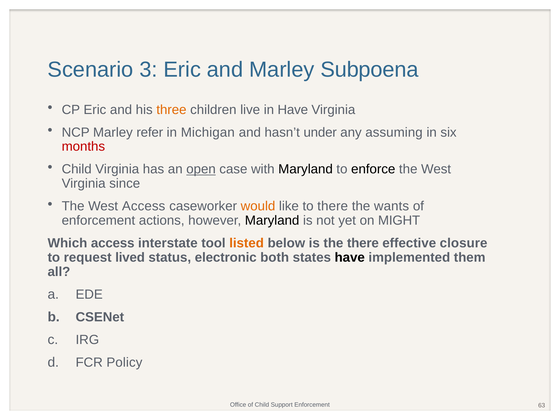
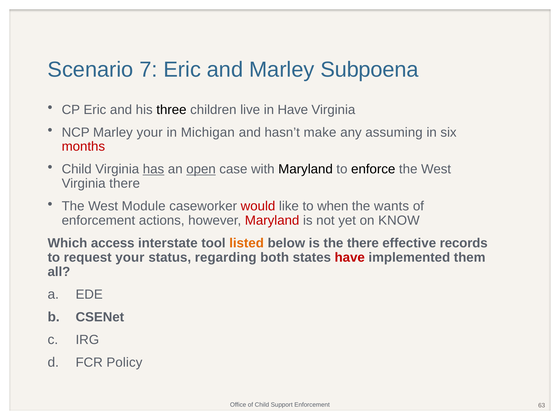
3: 3 -> 7 (148, 70)
three colour: orange -> black (171, 110)
Marley refer: refer -> your (150, 132)
under: under -> make (320, 132)
has underline: none -> present (154, 169)
Virginia since: since -> there (125, 184)
West Access: Access -> Module (144, 206)
would colour: orange -> red (258, 206)
to there: there -> when (333, 206)
Maryland colour: black -> red (272, 221)
MIGHT: MIGHT -> KNOW (399, 221)
closure: closure -> records (464, 243)
request lived: lived -> your (130, 257)
electronic: electronic -> regarding (226, 257)
have colour: black -> red (350, 257)
